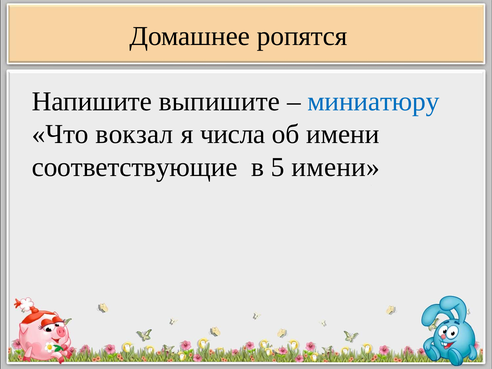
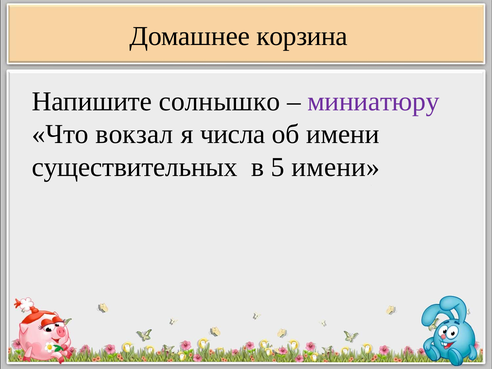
ропятся: ропятся -> корзина (302, 36)
выпишите: выпишите -> солнышко (219, 101)
миниатюру colour: blue -> purple (373, 101)
соответствующие: соответствующие -> существительных (135, 167)
